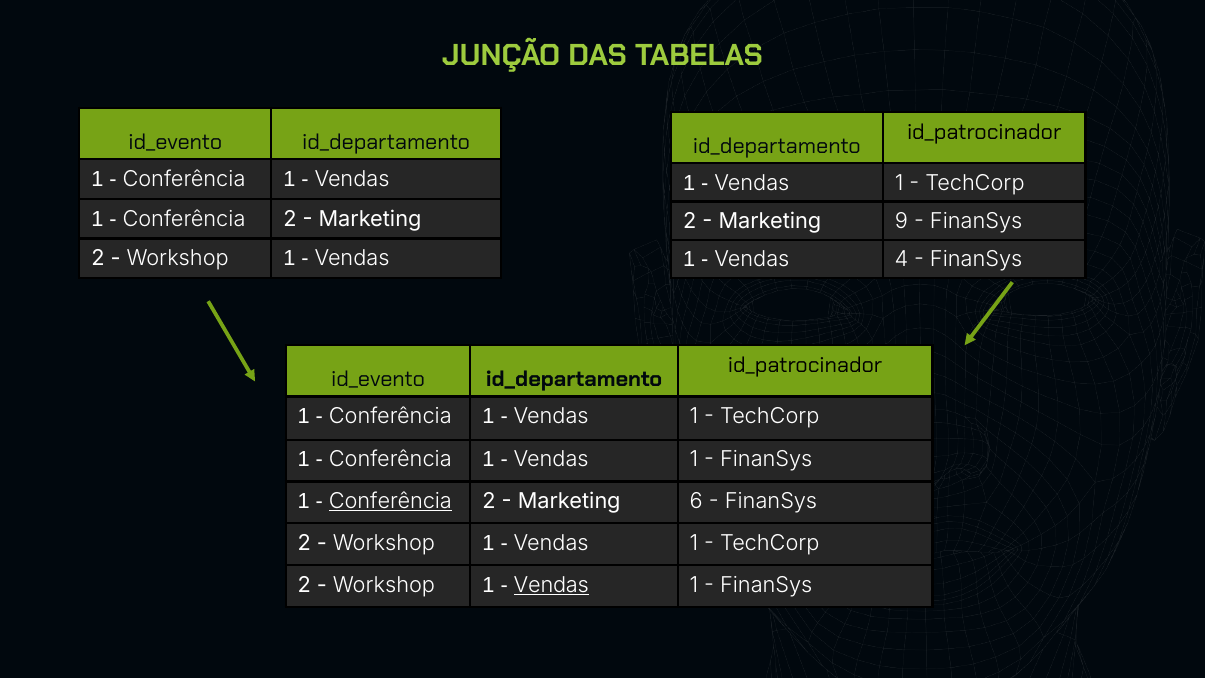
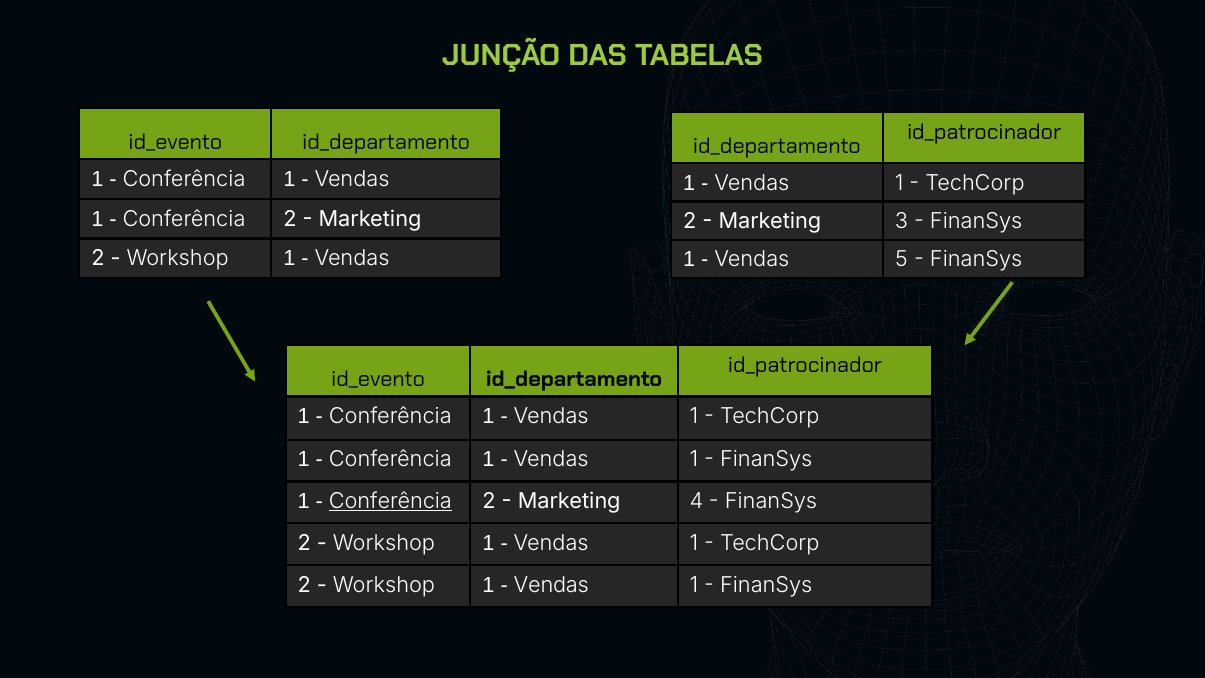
9: 9 -> 3 (901, 221)
4: 4 -> 5 (901, 260)
6: 6 -> 4 (696, 501)
Vendas underline: present -> none (551, 585)
